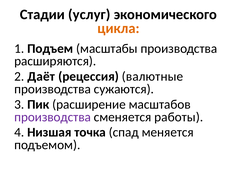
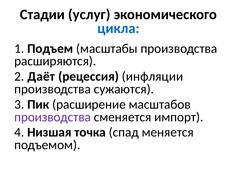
цикла colour: orange -> blue (118, 28)
валютные: валютные -> инфляции (152, 76)
работы: работы -> импорт (179, 117)
